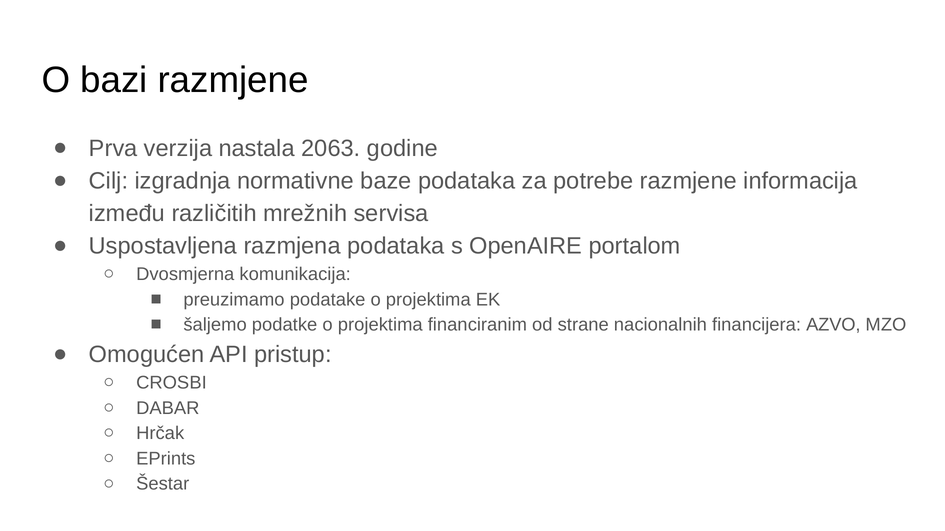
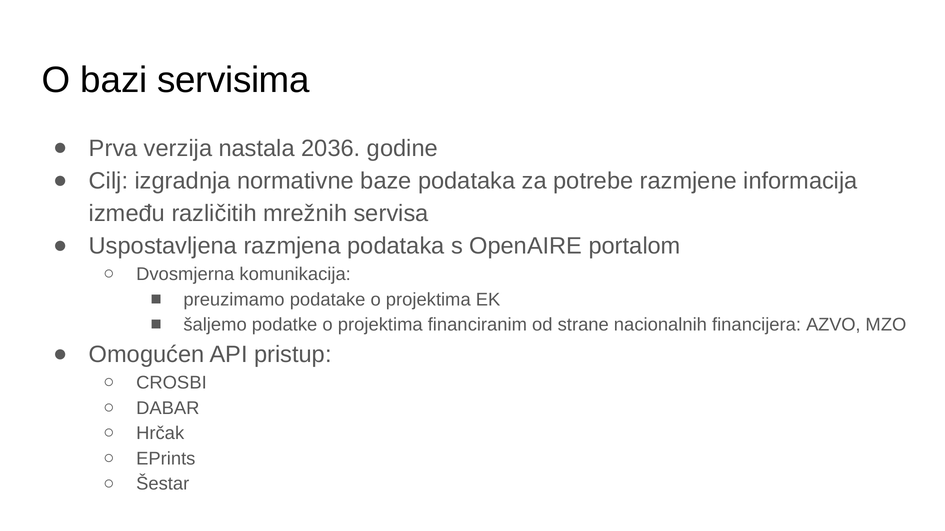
bazi razmjene: razmjene -> servisima (233, 80)
2063: 2063 -> 2036 (331, 149)
